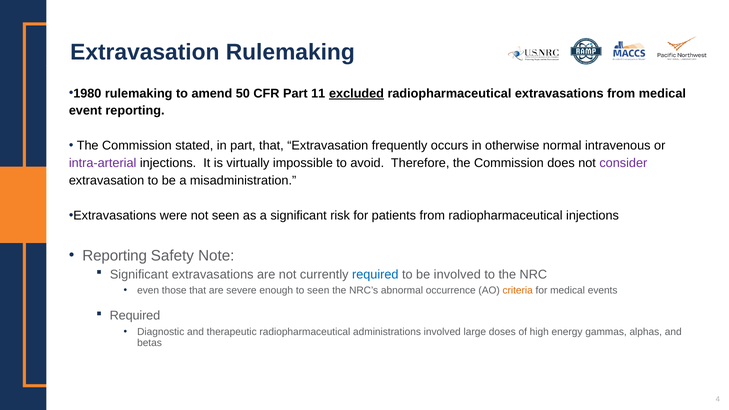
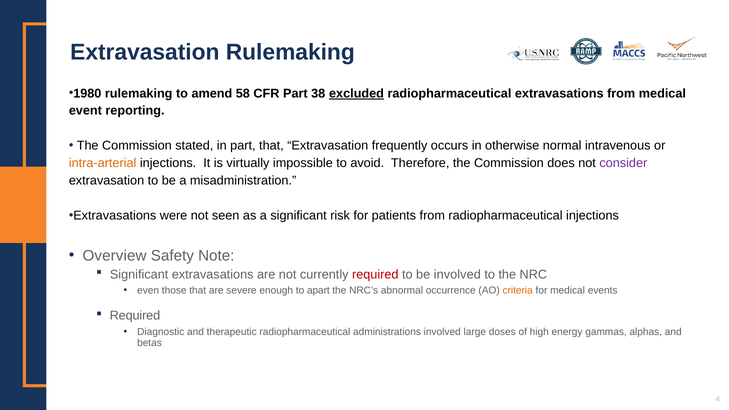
50: 50 -> 58 (243, 93)
11: 11 -> 38 (318, 93)
intra-arterial colour: purple -> orange (103, 163)
Reporting: Reporting -> Overview (115, 256)
required colour: blue -> red (375, 274)
to seen: seen -> apart (318, 290)
